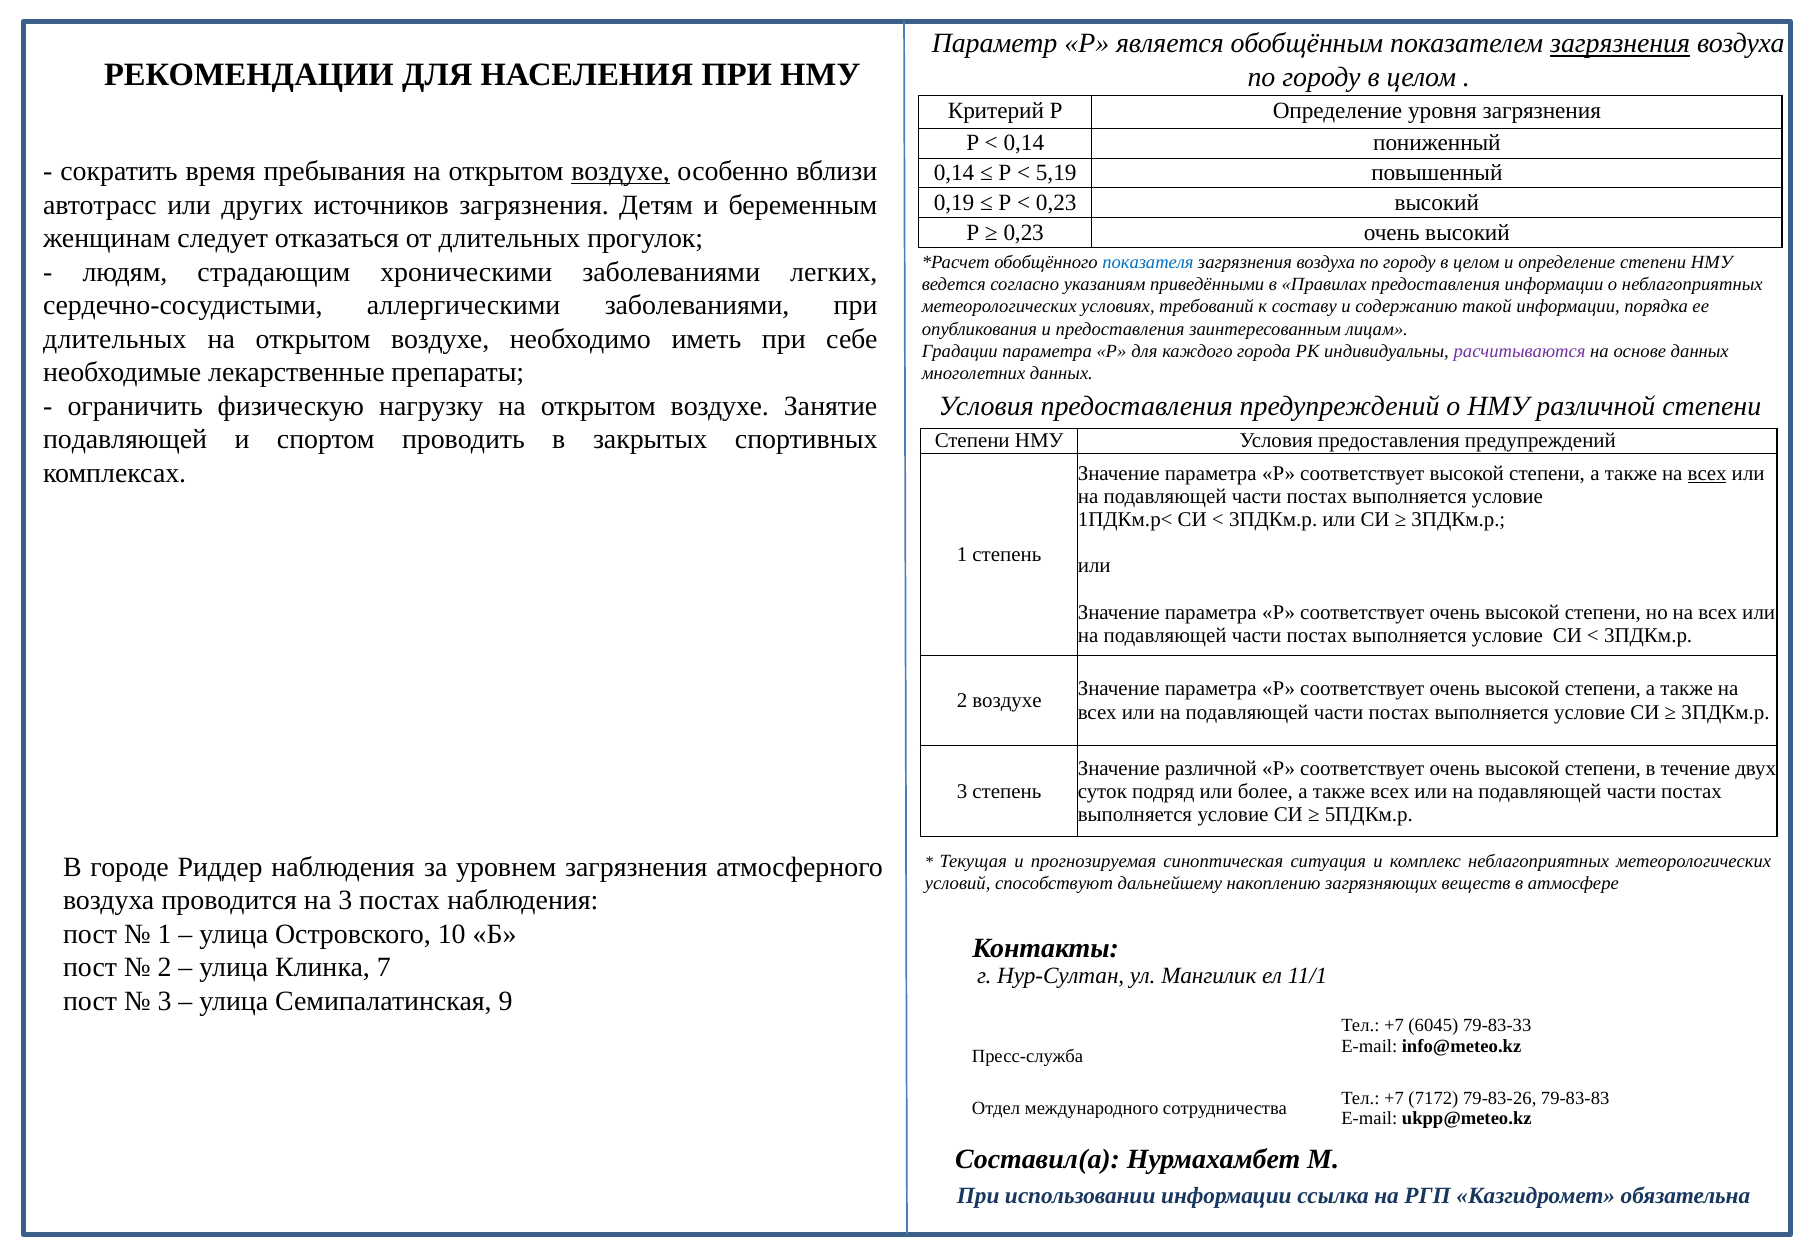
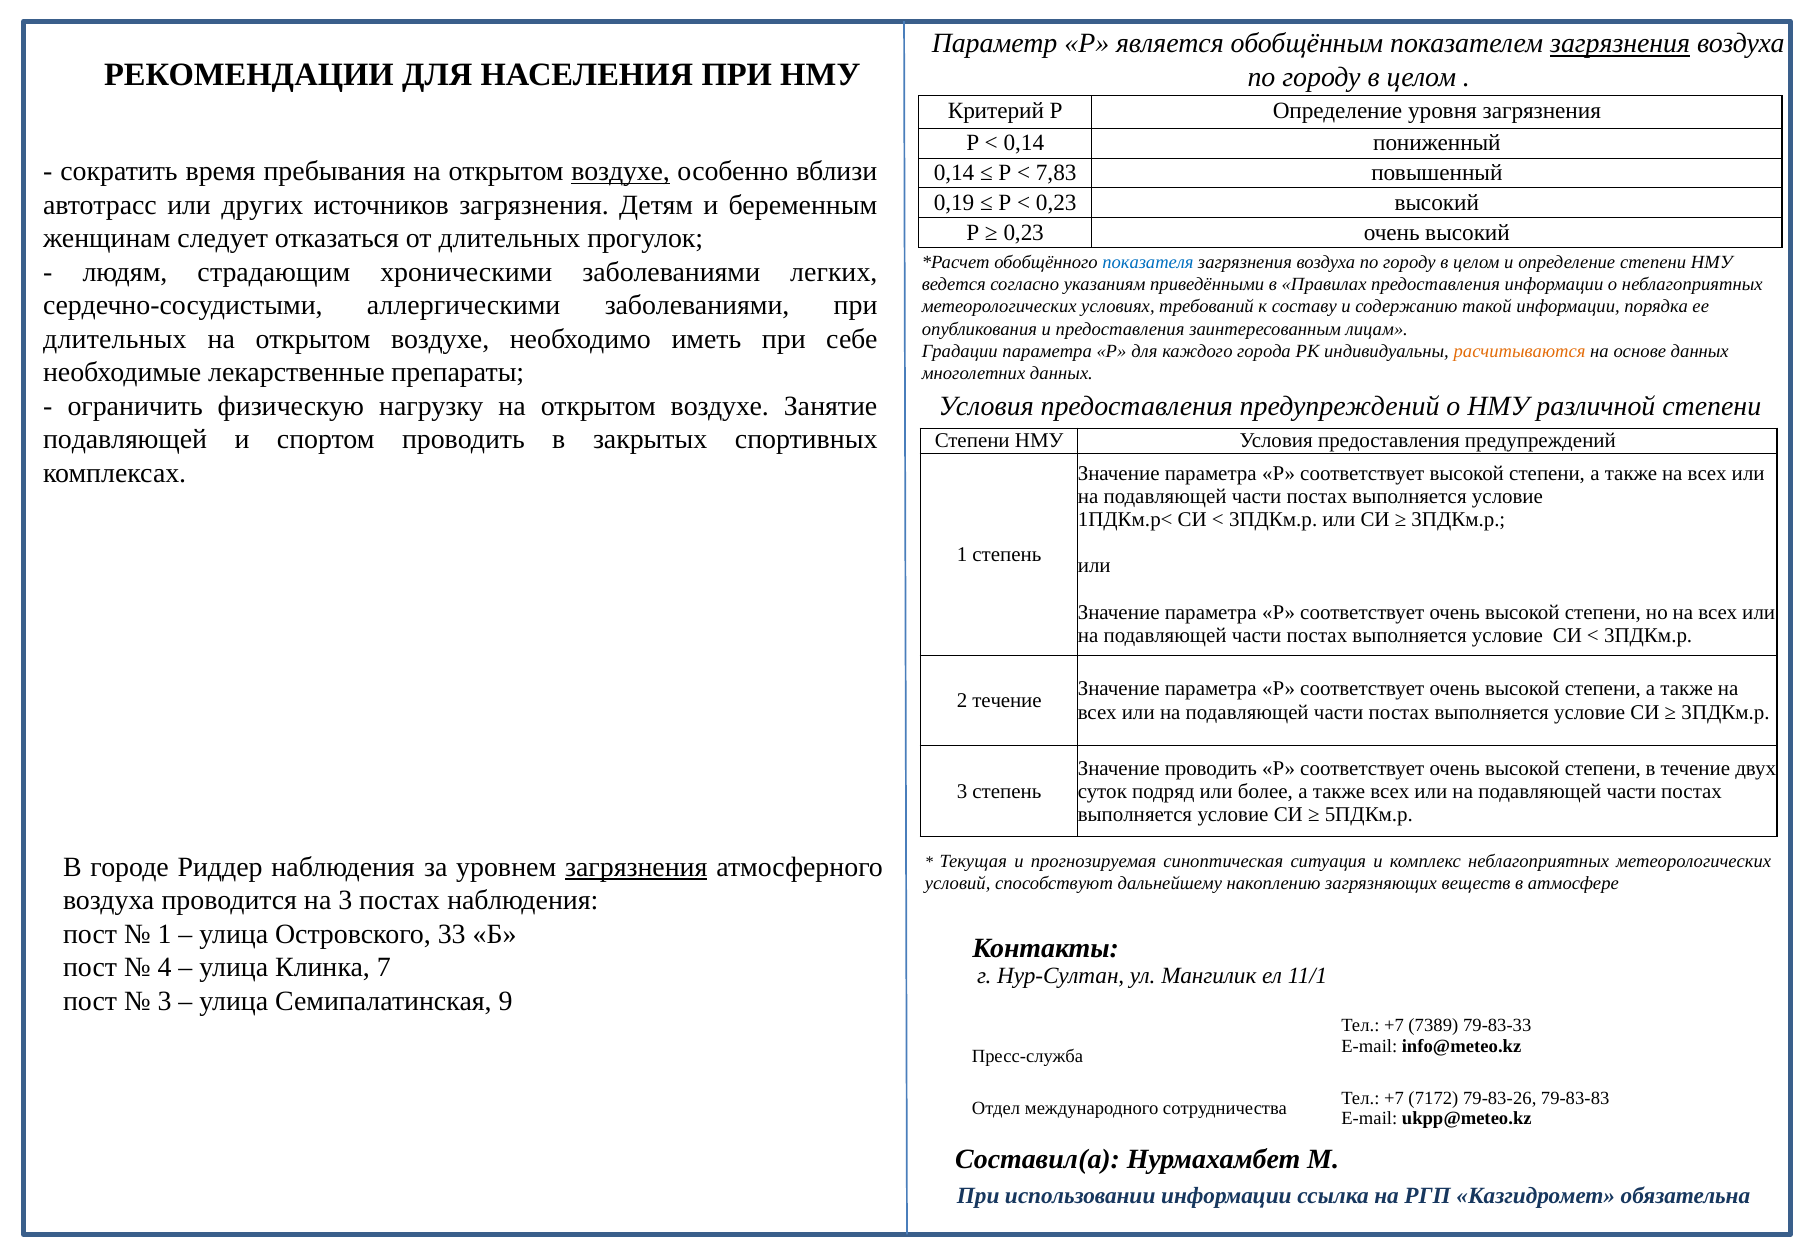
5,19: 5,19 -> 7,83 (1056, 173)
расчитываются colour: purple -> orange (1520, 351)
всех underline: present -> none (1707, 473)
2 воздухе: воздухе -> течение (1007, 701)
Значение различной: различной -> проводить (1211, 768)
загрязнения underline: none -> present (636, 867)
10: 10 -> 33 (452, 934)
2: 2 -> 4 (164, 967)
6045: 6045 -> 7389 (1433, 1025)
